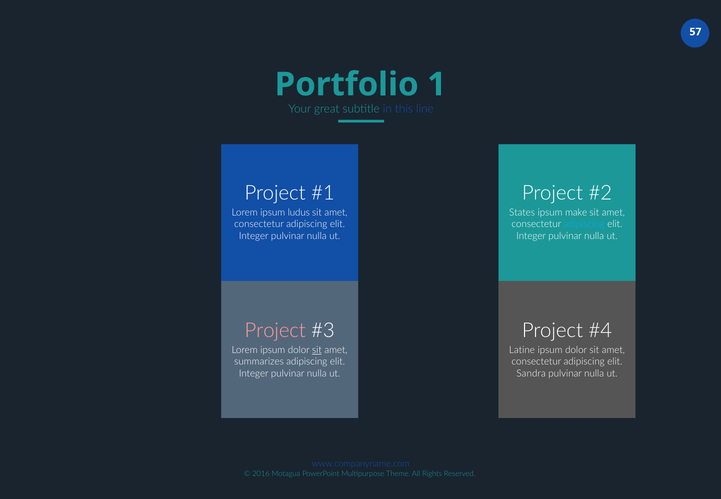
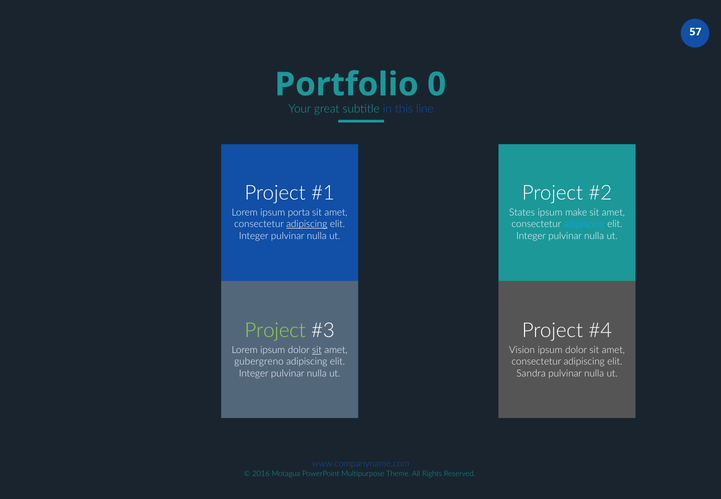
1: 1 -> 0 (437, 84)
ludus: ludus -> porta (299, 212)
adipiscing underline: none -> present (307, 224)
Project colour: pink -> light green (275, 331)
Latine: Latine -> Vision (522, 350)
summarizes: summarizes -> gubergreno (259, 362)
